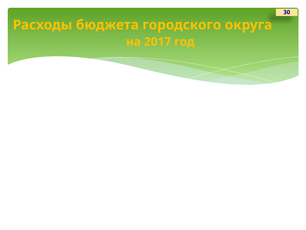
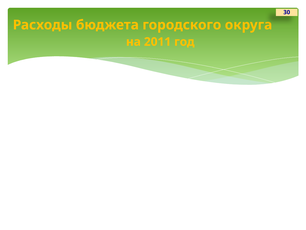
2017: 2017 -> 2011 (158, 42)
